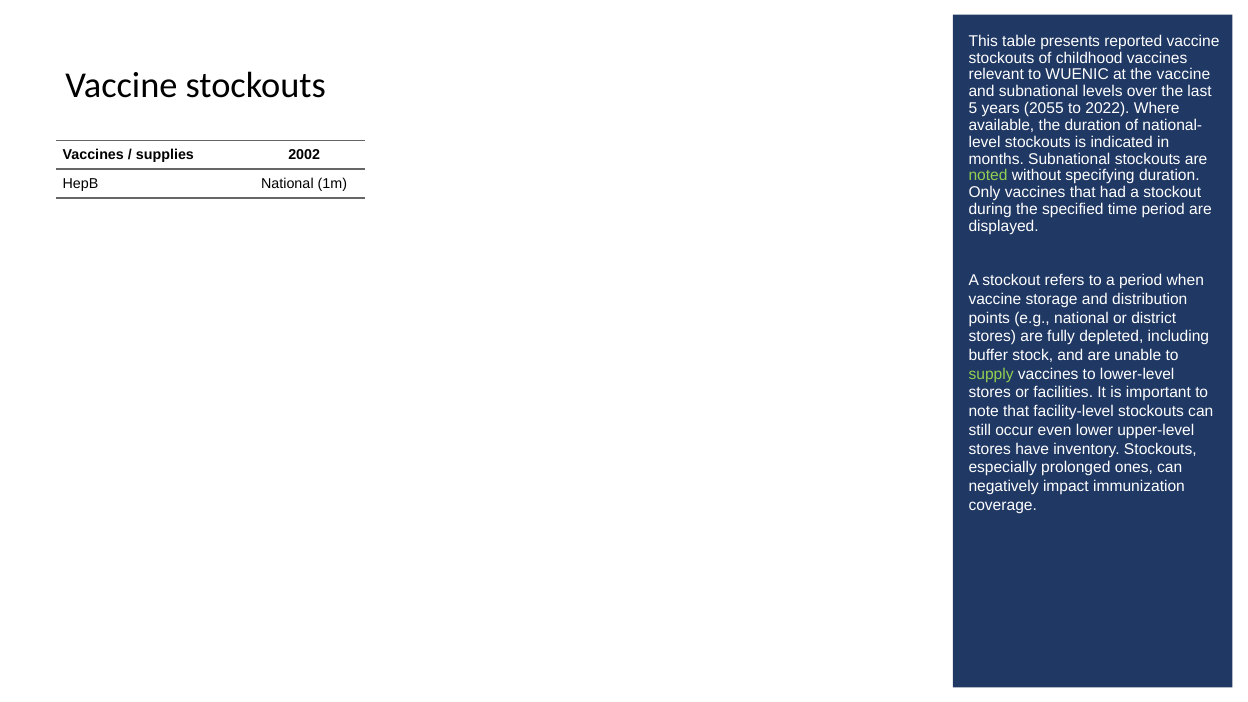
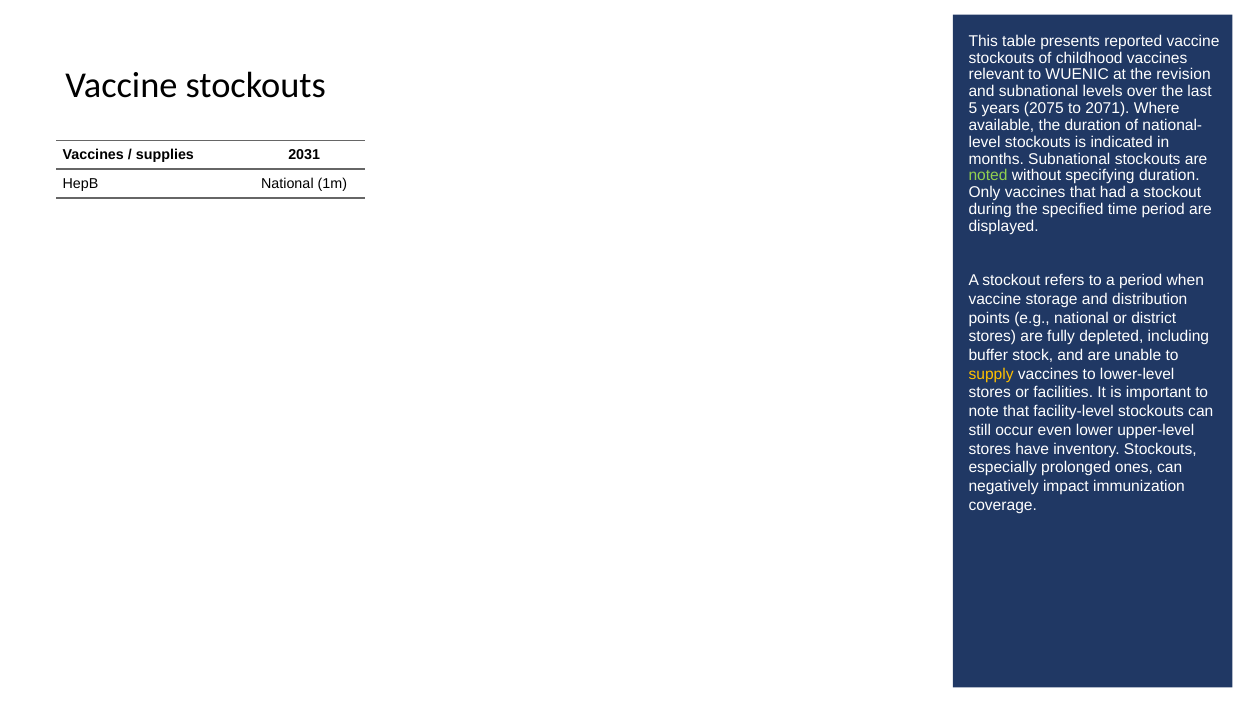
the vaccine: vaccine -> revision (1184, 75)
2055: 2055 -> 2075 (1044, 108)
2022: 2022 -> 2071 (1107, 108)
2002: 2002 -> 2031 (304, 155)
supply colour: light green -> yellow (991, 374)
